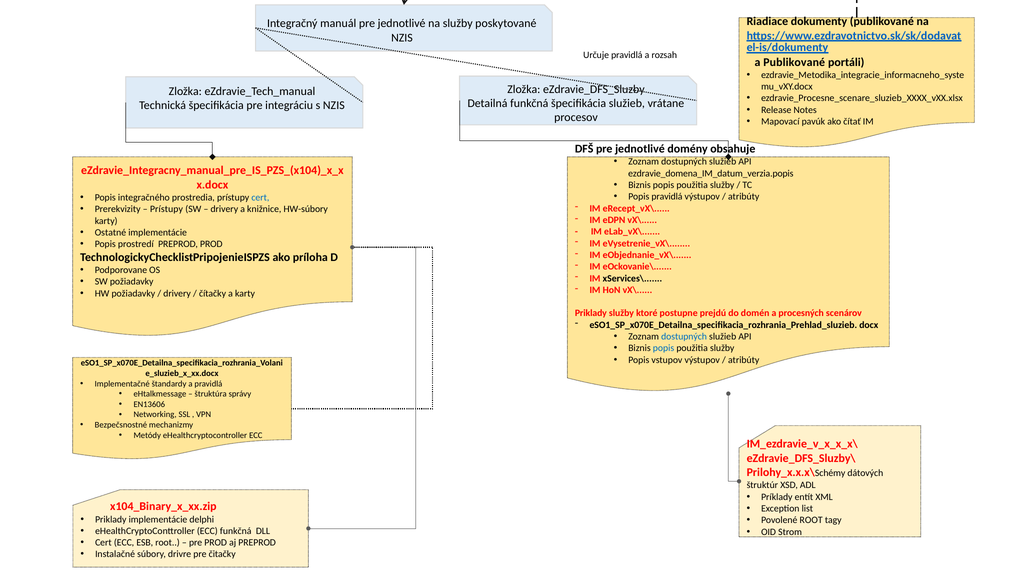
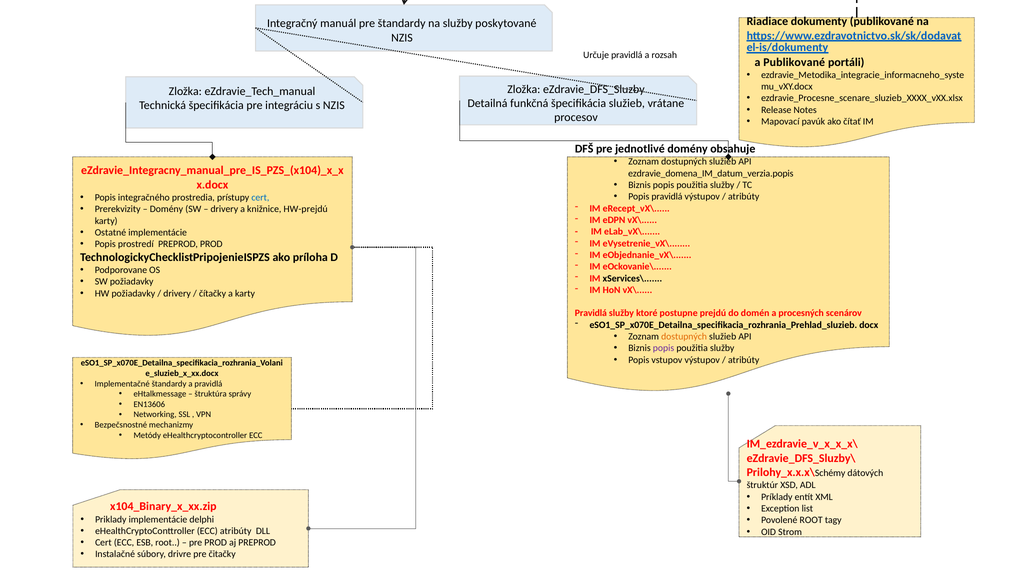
manuál pre jednotlivé: jednotlivé -> štandardy (402, 24)
Prístupy: Prístupy -> Domény (166, 209)
HW-súbory: HW-súbory -> HW-prejdú (306, 209)
Priklady: Priklady -> Pravidlá (591, 314)
dostupných colour: blue -> orange (684, 337)
popis colour: blue -> purple (664, 349)
ECC funkčná: funkčná -> atribúty (236, 532)
